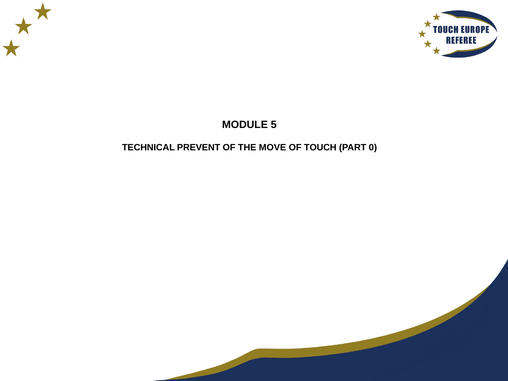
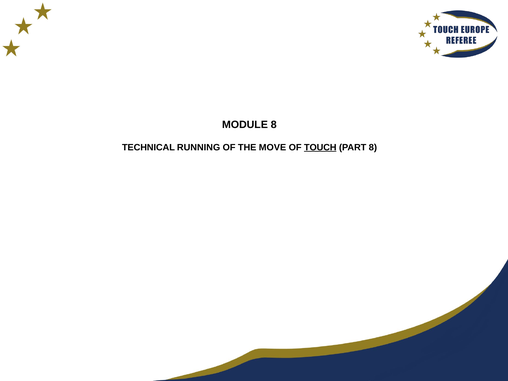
MODULE 5: 5 -> 8 (274, 125)
PREVENT: PREVENT -> RUNNING (199, 147)
TOUCH underline: none -> present (320, 147)
PART 0: 0 -> 8 (373, 147)
